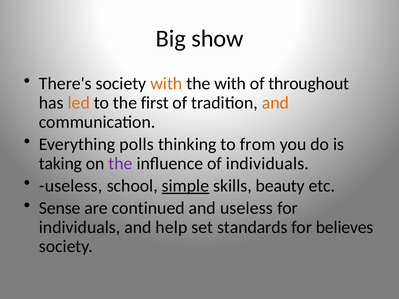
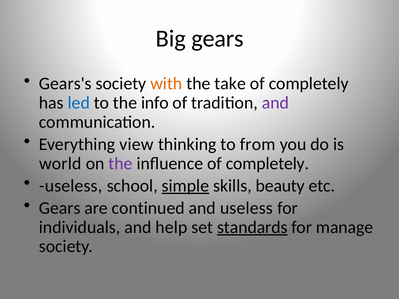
Big show: show -> gears (217, 39)
There's: There's -> Gears's (65, 84)
the with: with -> take (230, 84)
throughout: throughout -> completely (309, 84)
led colour: orange -> blue (79, 103)
first: first -> info (155, 103)
and colour: orange -> purple (275, 103)
polls: polls -> view (136, 144)
taking: taking -> world (60, 164)
influence of individuals: individuals -> completely (267, 164)
Sense: Sense -> Gears (60, 208)
standards underline: none -> present (252, 227)
believes: believes -> manage (345, 227)
